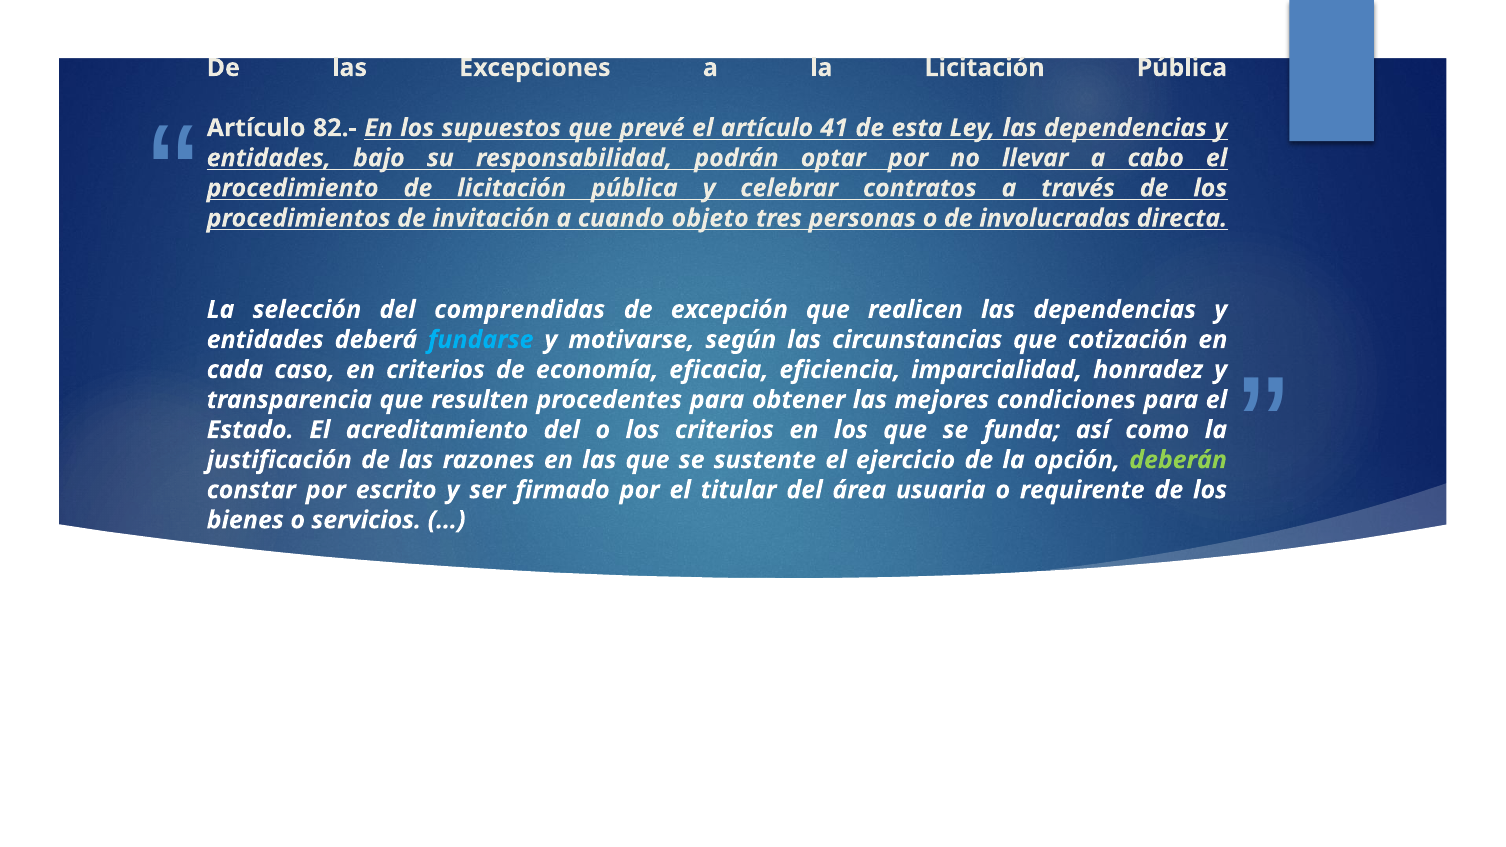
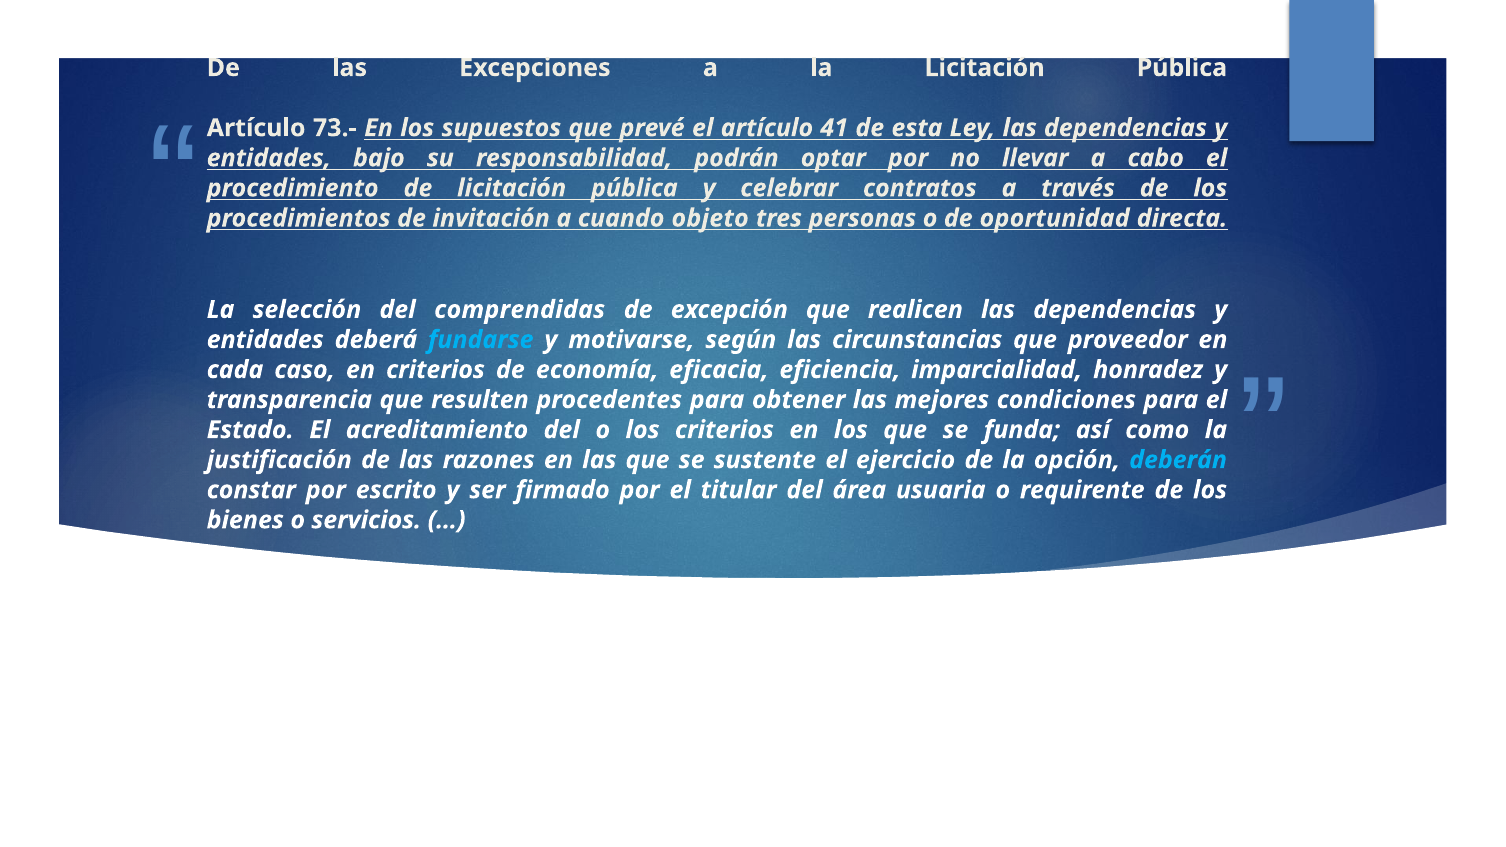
82.-: 82.- -> 73.- (335, 128)
involucradas: involucradas -> oportunidad (1055, 218)
cotización: cotización -> proveedor (1128, 340)
deberán colour: light green -> light blue (1178, 460)
